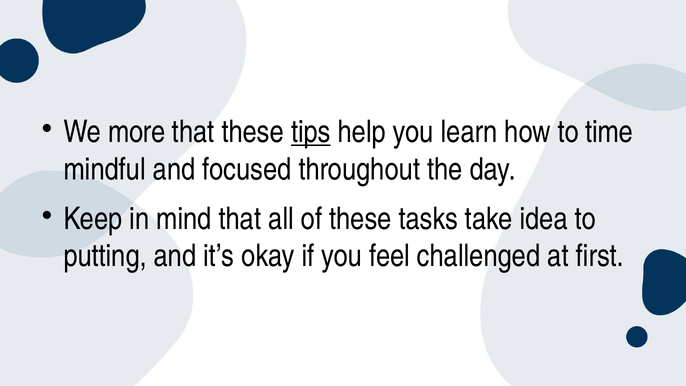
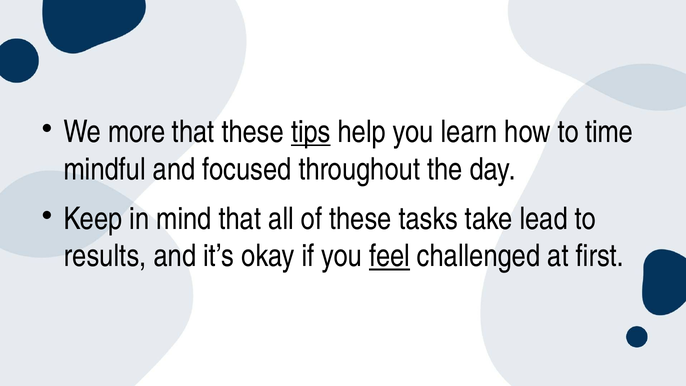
idea: idea -> lead (544, 219)
putting: putting -> results (105, 256)
feel underline: none -> present (390, 256)
